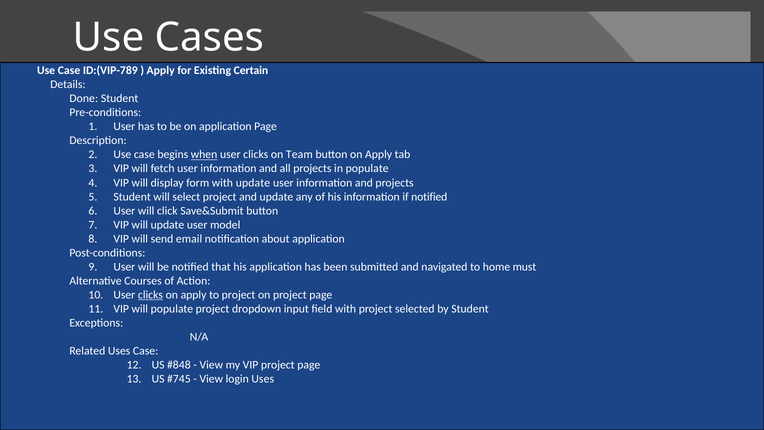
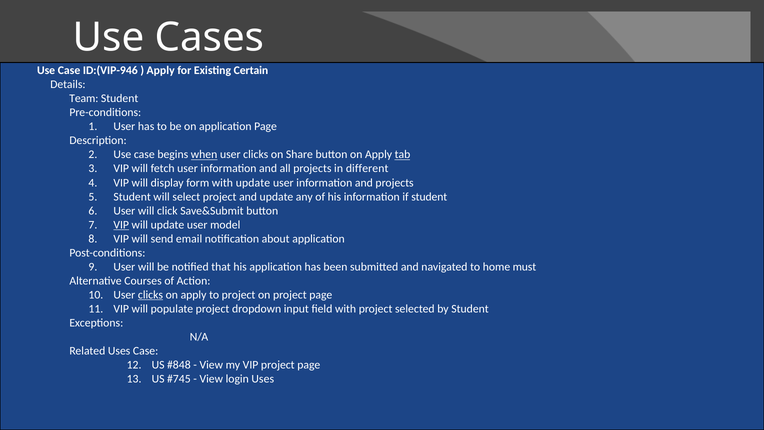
ID:(VIP-789: ID:(VIP-789 -> ID:(VIP-946 (110, 70)
Done: Done -> Team (84, 98)
Team: Team -> Share (299, 155)
tab underline: none -> present (402, 155)
in populate: populate -> different (367, 169)
if notified: notified -> student (429, 197)
VIP underline: none -> present (121, 225)
